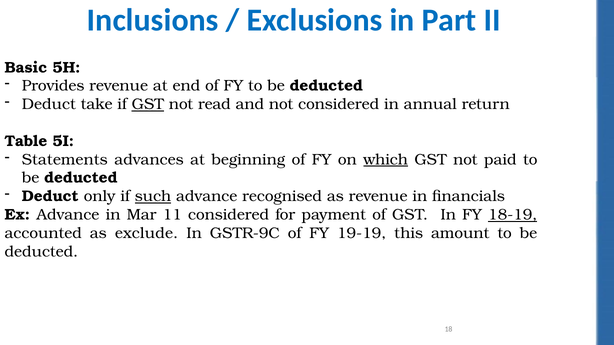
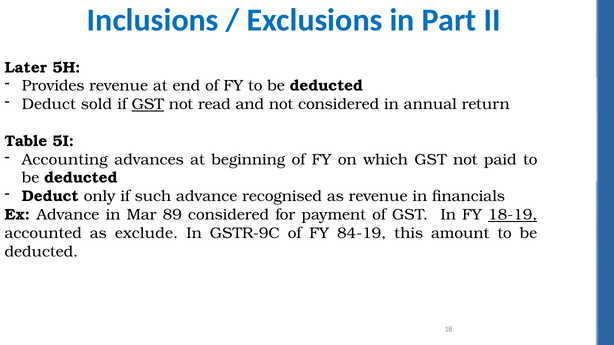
Basic: Basic -> Later (26, 68)
take: take -> sold (96, 104)
Statements: Statements -> Accounting (65, 160)
which underline: present -> none (386, 160)
such underline: present -> none (153, 197)
11: 11 -> 89 (172, 215)
19-19: 19-19 -> 84-19 (362, 233)
